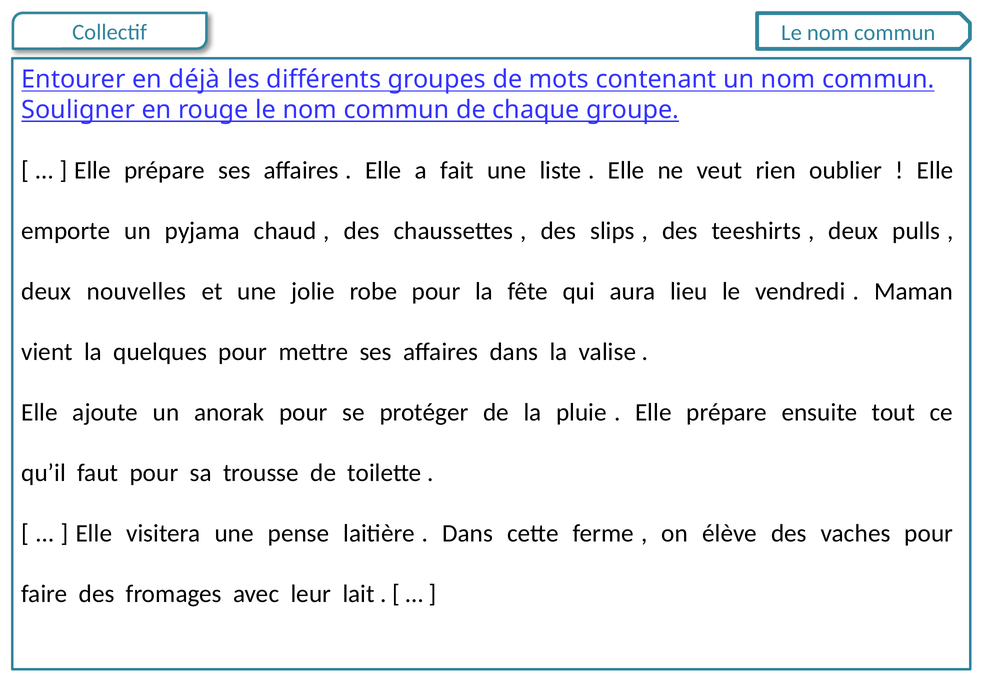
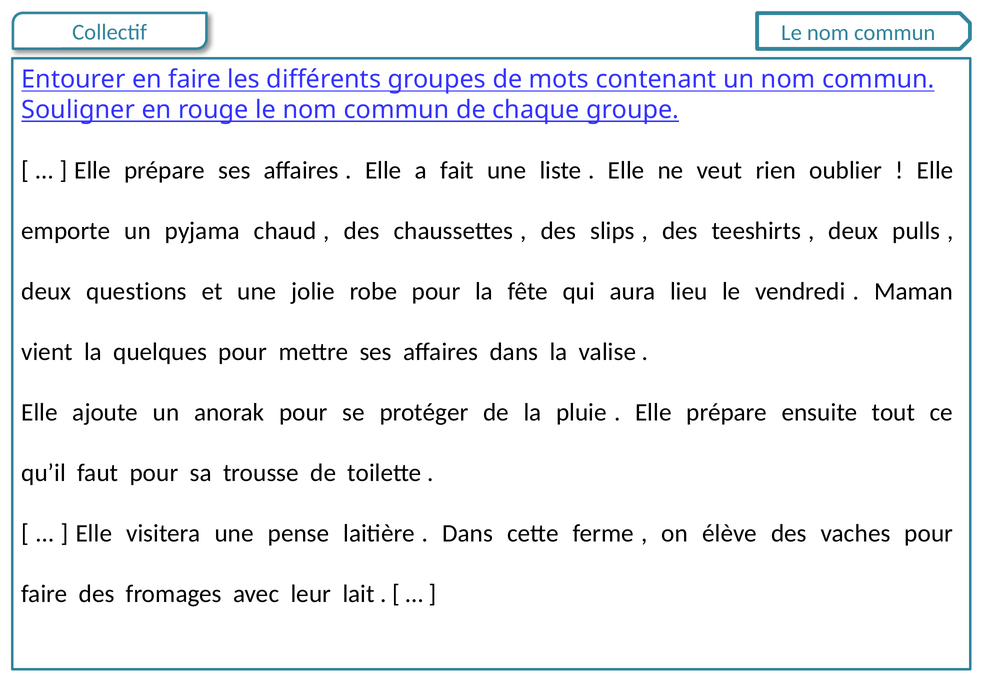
en déjà: déjà -> faire (195, 79)
nouvelles: nouvelles -> questions (136, 291)
